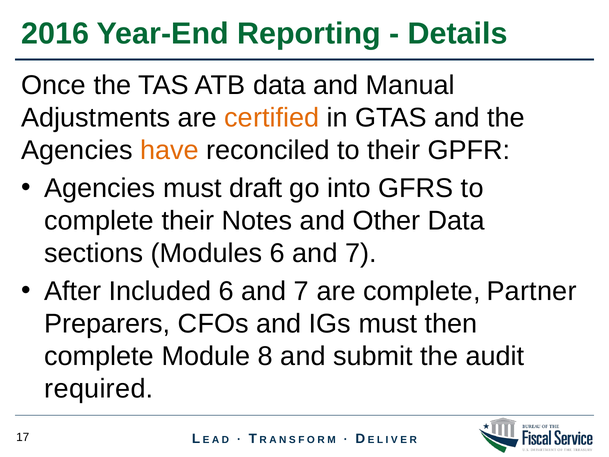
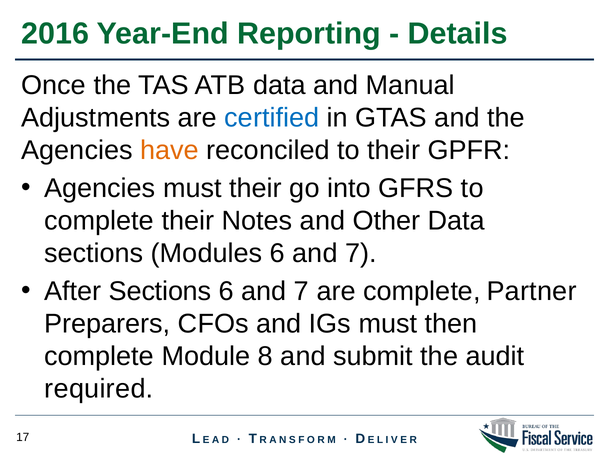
certified colour: orange -> blue (272, 118)
must draft: draft -> their (256, 188)
After Included: Included -> Sections (160, 291)
